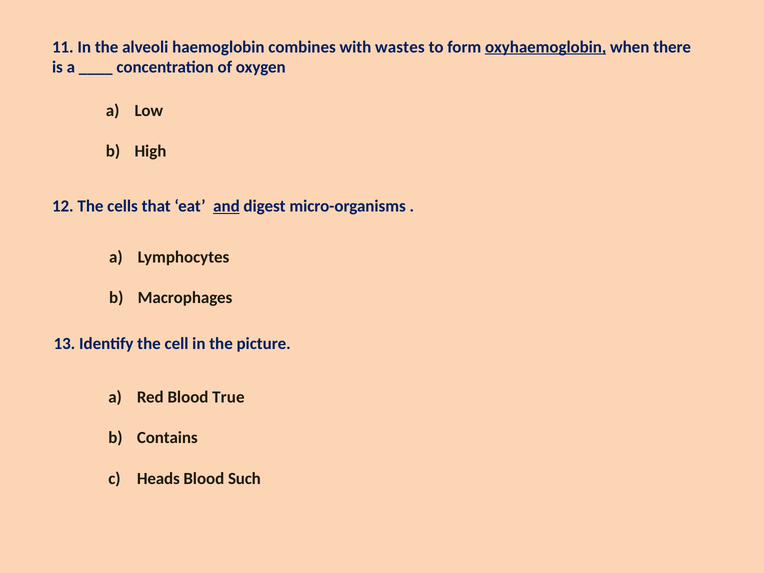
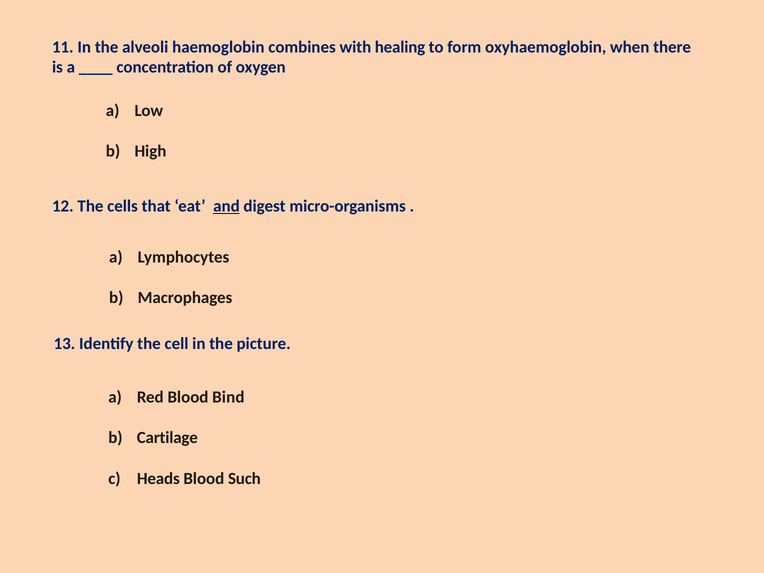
wastes: wastes -> healing (400, 47)
oxyhaemoglobin underline: present -> none (546, 47)
True: True -> Bind (228, 397)
Contains: Contains -> Cartilage (167, 438)
